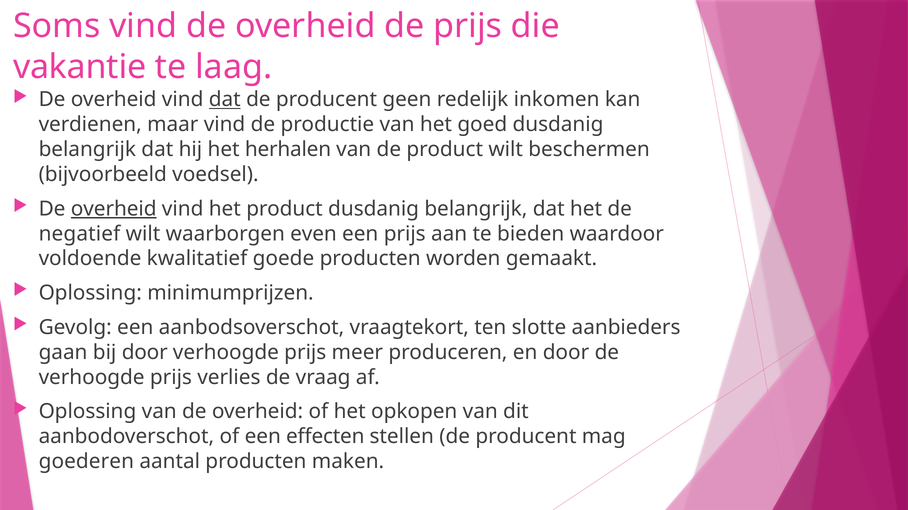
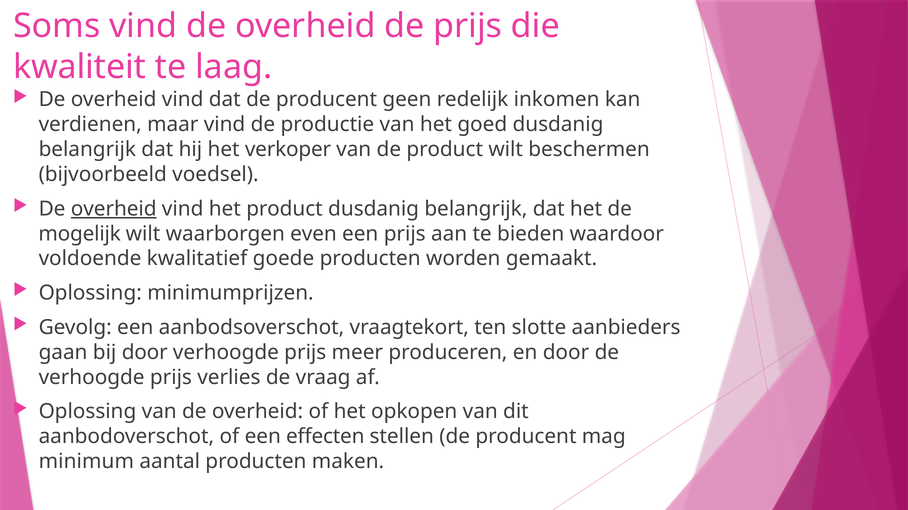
vakantie: vakantie -> kwaliteit (80, 67)
dat underline: present -> none (225, 100)
herhalen: herhalen -> verkoper (288, 150)
negatief: negatief -> mogelijk (80, 234)
goederen: goederen -> minimum (86, 462)
